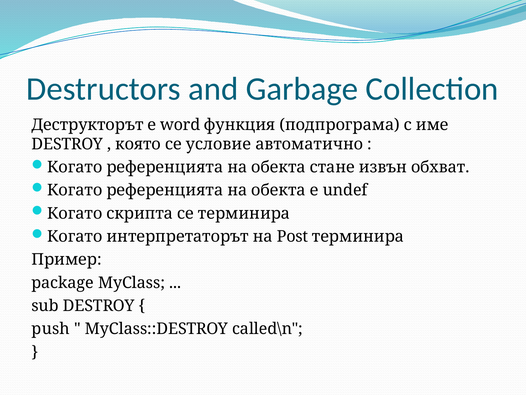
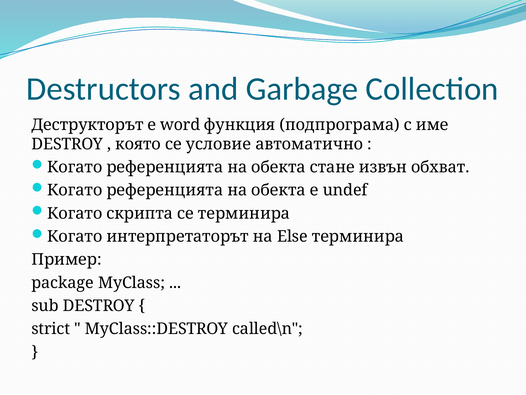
Post: Post -> Else (292, 236)
push: push -> strict (51, 329)
